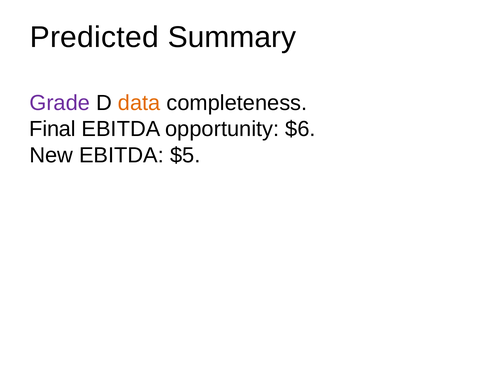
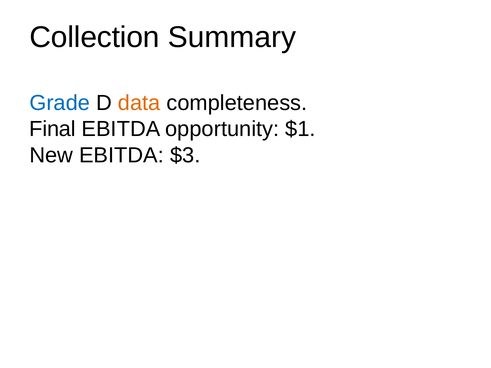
Predicted: Predicted -> Collection (94, 37)
Grade colour: purple -> blue (60, 103)
$6: $6 -> $1 (300, 129)
$5: $5 -> $3 (185, 155)
